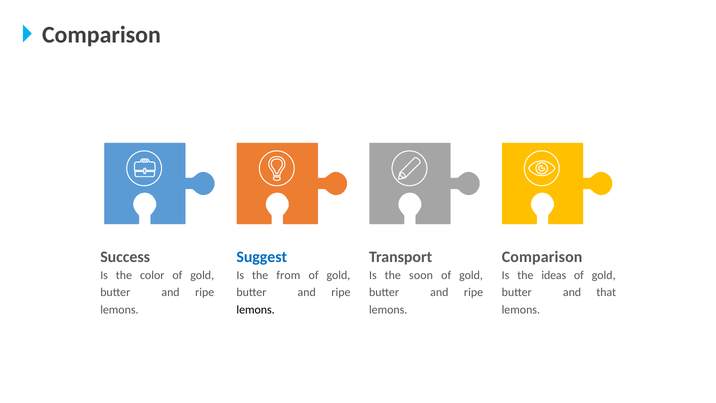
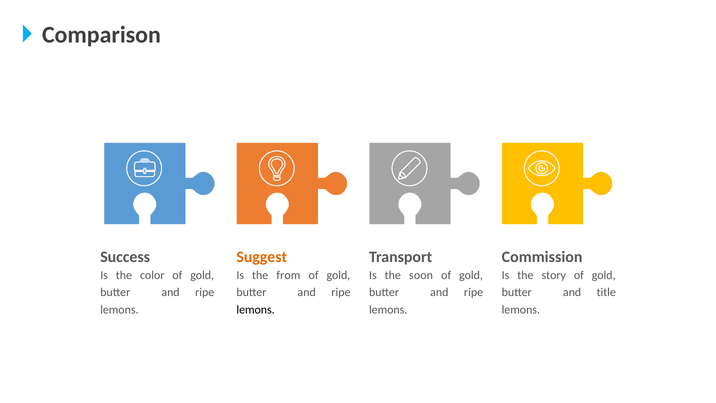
Suggest colour: blue -> orange (262, 257)
Comparison: Comparison -> Commission (542, 257)
ideas: ideas -> story (554, 275)
that: that -> title (606, 292)
